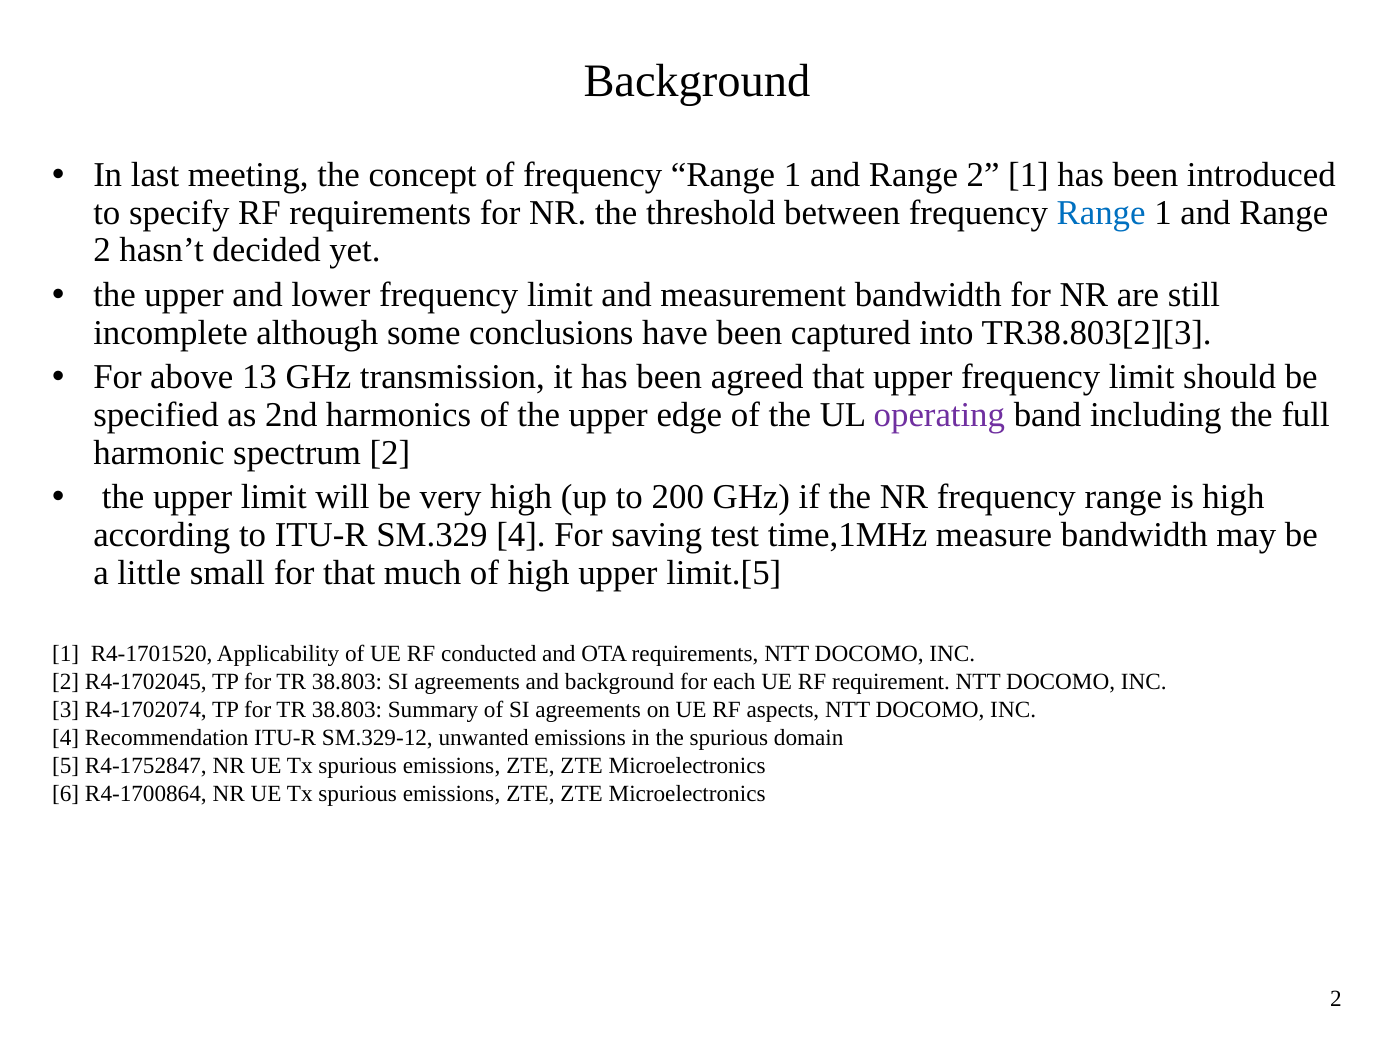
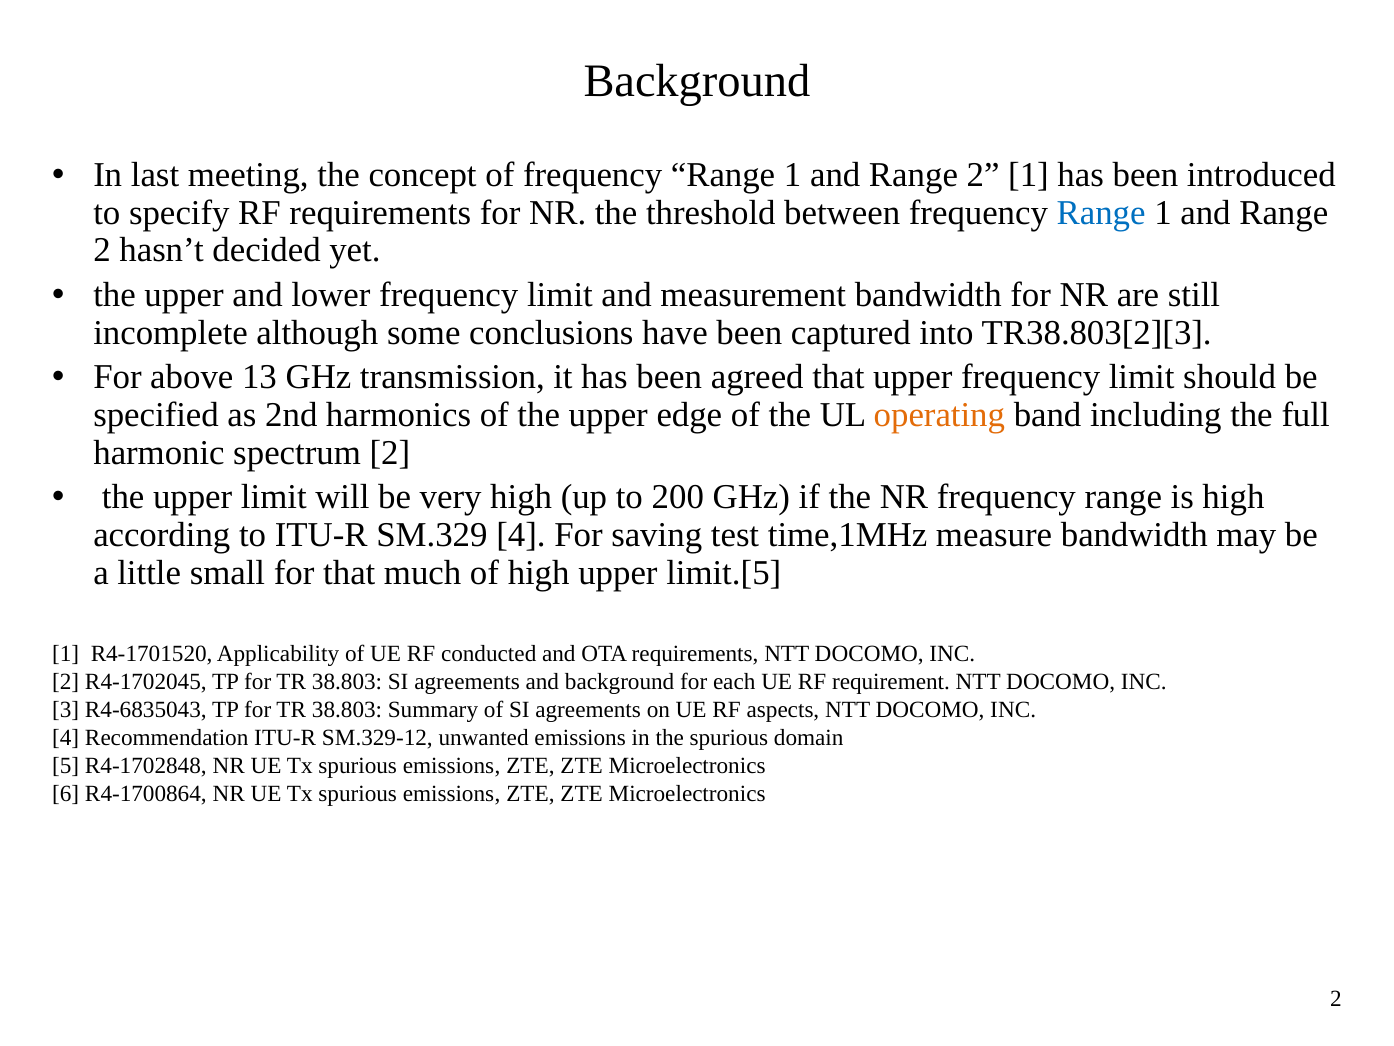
operating colour: purple -> orange (939, 415)
R4-1702074: R4-1702074 -> R4-6835043 (146, 710)
R4-1752847: R4-1752847 -> R4-1702848 (146, 766)
